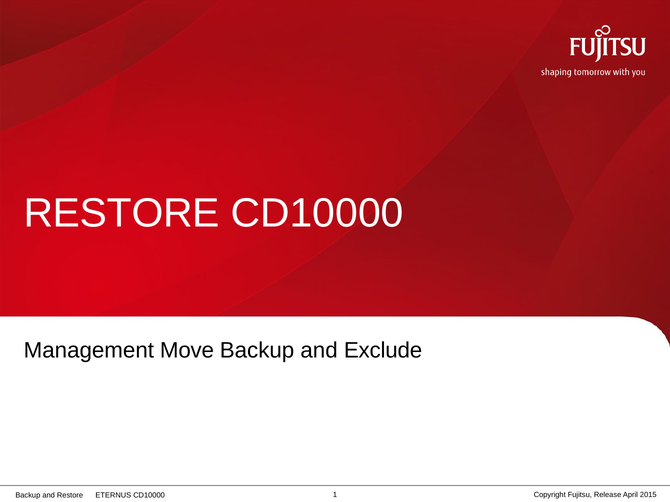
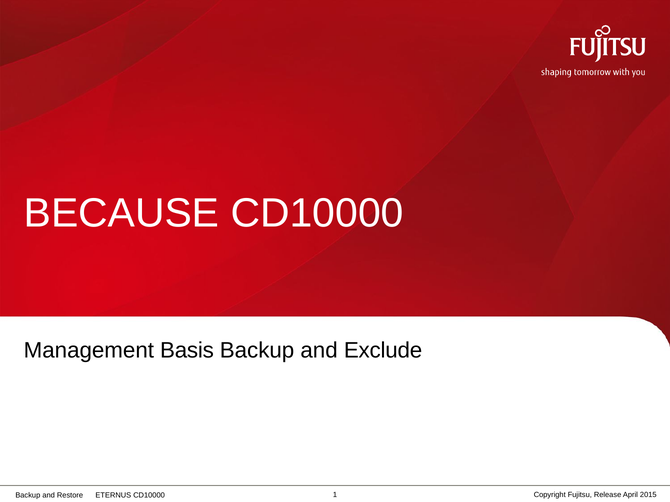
RESTORE: RESTORE -> BECAUSE (121, 213)
Move: Move -> Basis (187, 351)
